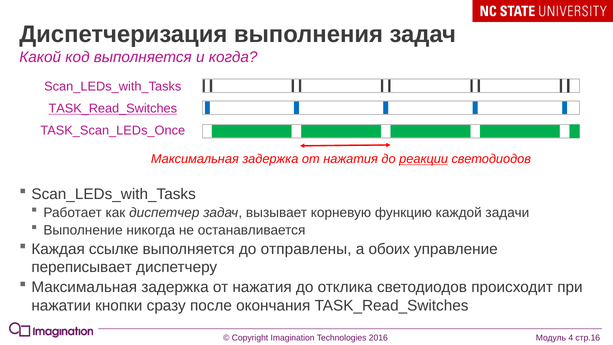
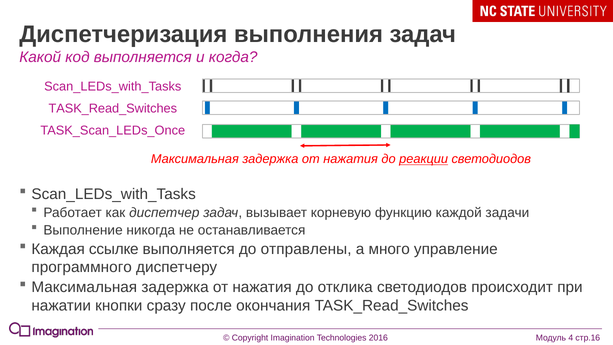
TASK_Read_Switches underline: present -> none (113, 109)
обоих: обоих -> много (389, 249)
переписывает: переписывает -> программного (82, 267)
